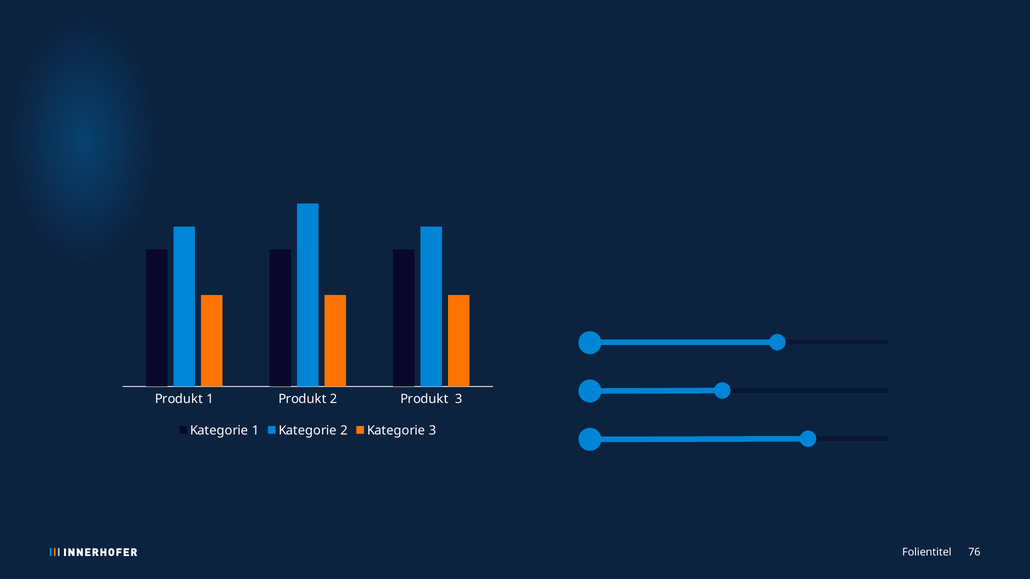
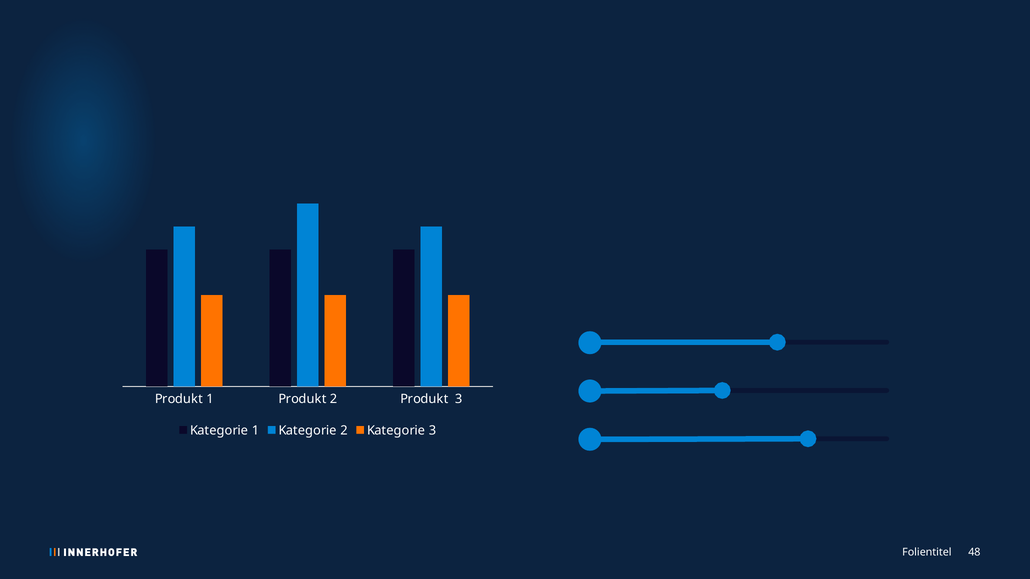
76: 76 -> 48 (974, 552)
